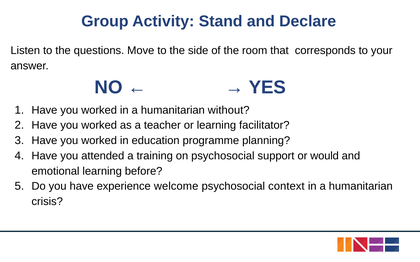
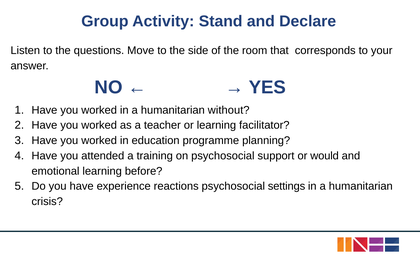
welcome: welcome -> reactions (176, 187)
context: context -> settings (287, 187)
